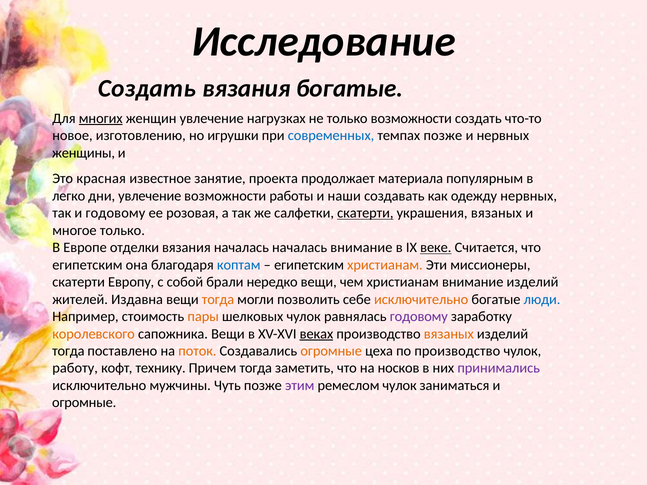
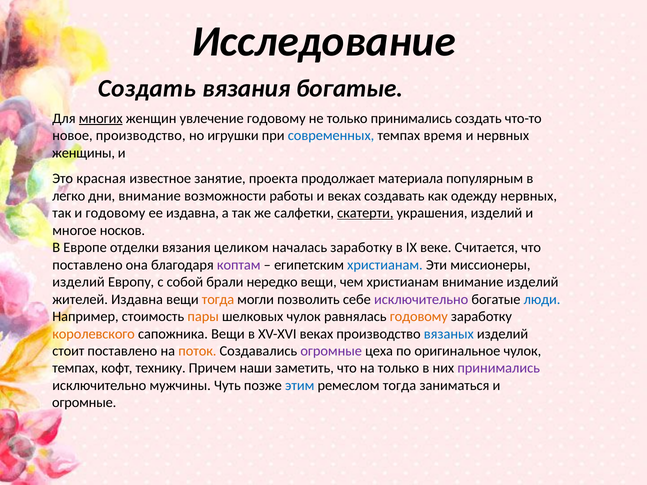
увлечение нагрузках: нагрузках -> годовому (276, 118)
только возможности: возможности -> принимались (411, 118)
новое изготовлению: изготовлению -> производство (141, 136)
темпах позже: позже -> время (443, 136)
дни увлечение: увлечение -> внимание (150, 196)
и наши: наши -> веках (344, 196)
ее розовая: розовая -> издавна (192, 213)
украшения вязаных: вязаных -> изделий (496, 213)
многое только: только -> носков (122, 230)
вязания началась: началась -> целиком (241, 248)
началась внимание: внимание -> заработку (361, 248)
веке underline: present -> none (436, 248)
египетским: египетским -> поставлено (87, 265)
коптам colour: blue -> purple (239, 265)
христианам colour: orange -> blue (385, 265)
скатерти: скатерти -> изделий (79, 282)
исключительно colour: orange -> purple (421, 299)
годовому colour: purple -> orange (419, 317)
веках underline: present -> none (316, 334)
вязаных colour: orange -> blue (449, 334)
тогда: тогда -> стоит (68, 351)
огромные colour: orange -> purple (331, 351)
по производство: производство -> оригинальное (457, 351)
работу: работу -> темпах (75, 368)
Причем тогда: тогда -> наши (256, 368)
на носков: носков -> только (398, 368)
этим colour: purple -> blue (300, 386)
ремеслом чулок: чулок -> тогда (399, 386)
